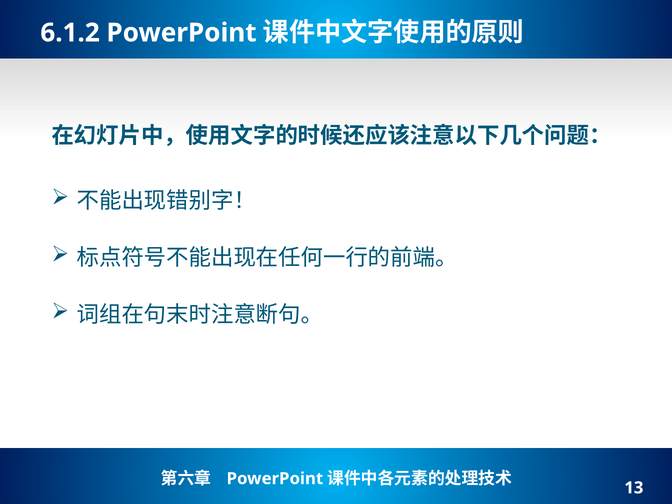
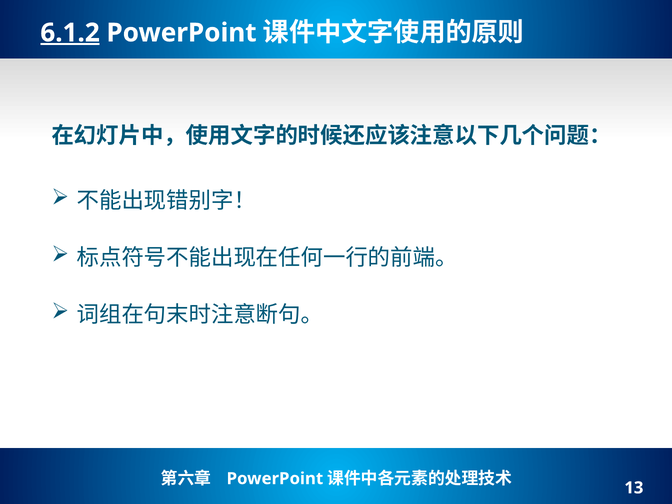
6.1.2 underline: none -> present (70, 33)
